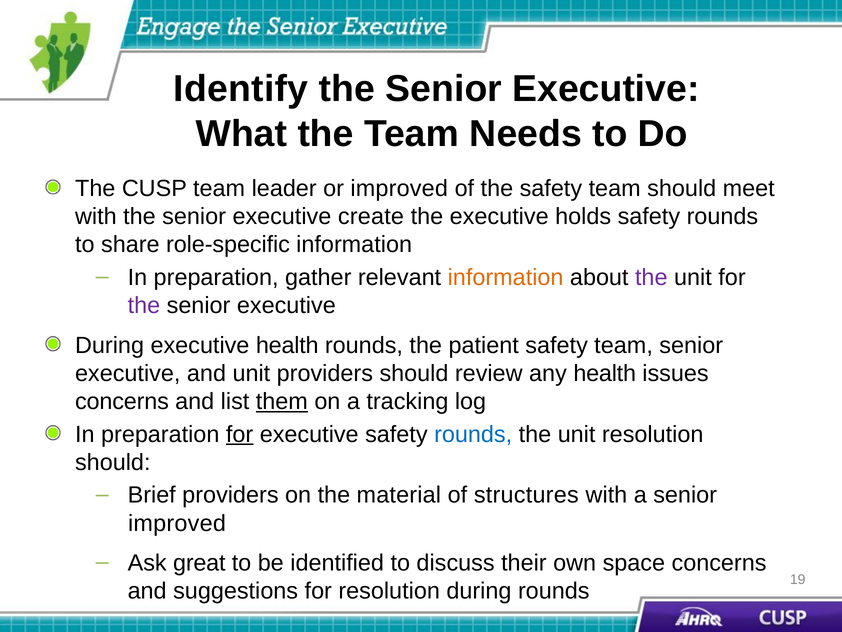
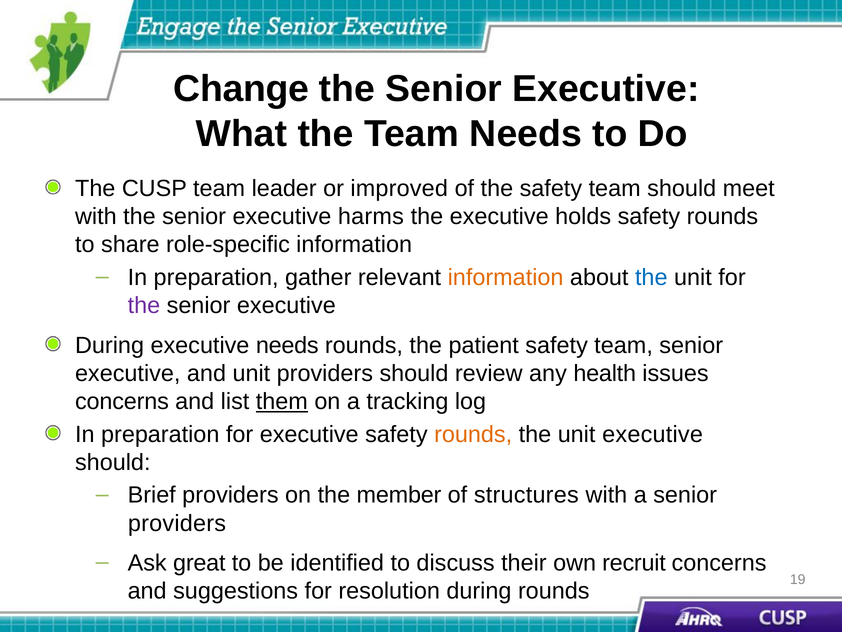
Identify: Identify -> Change (241, 89)
create: create -> harms (371, 216)
the colour: purple -> blue (651, 277)
executive health: health -> needs (287, 345)
for underline: present -> none (240, 434)
rounds colour: blue -> orange (473, 434)
unit resolution: resolution -> executive (653, 434)
material: material -> member (399, 495)
improved: improved -> providers (177, 523)
space: space -> recruit (634, 563)
